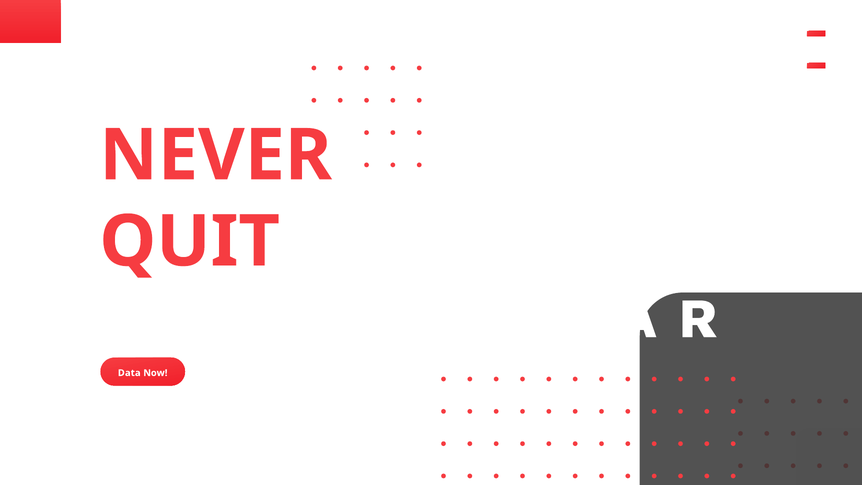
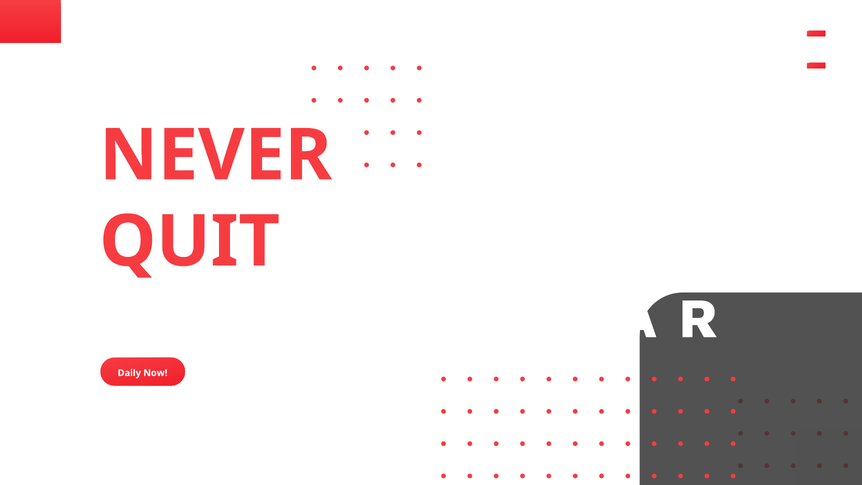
Data: Data -> Daily (129, 373)
